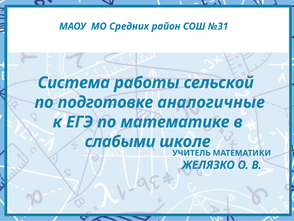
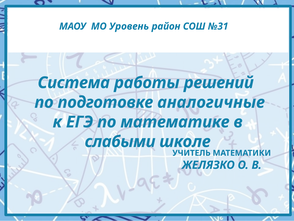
Средних: Средних -> Уровень (129, 26)
сельской: сельской -> решений (219, 83)
